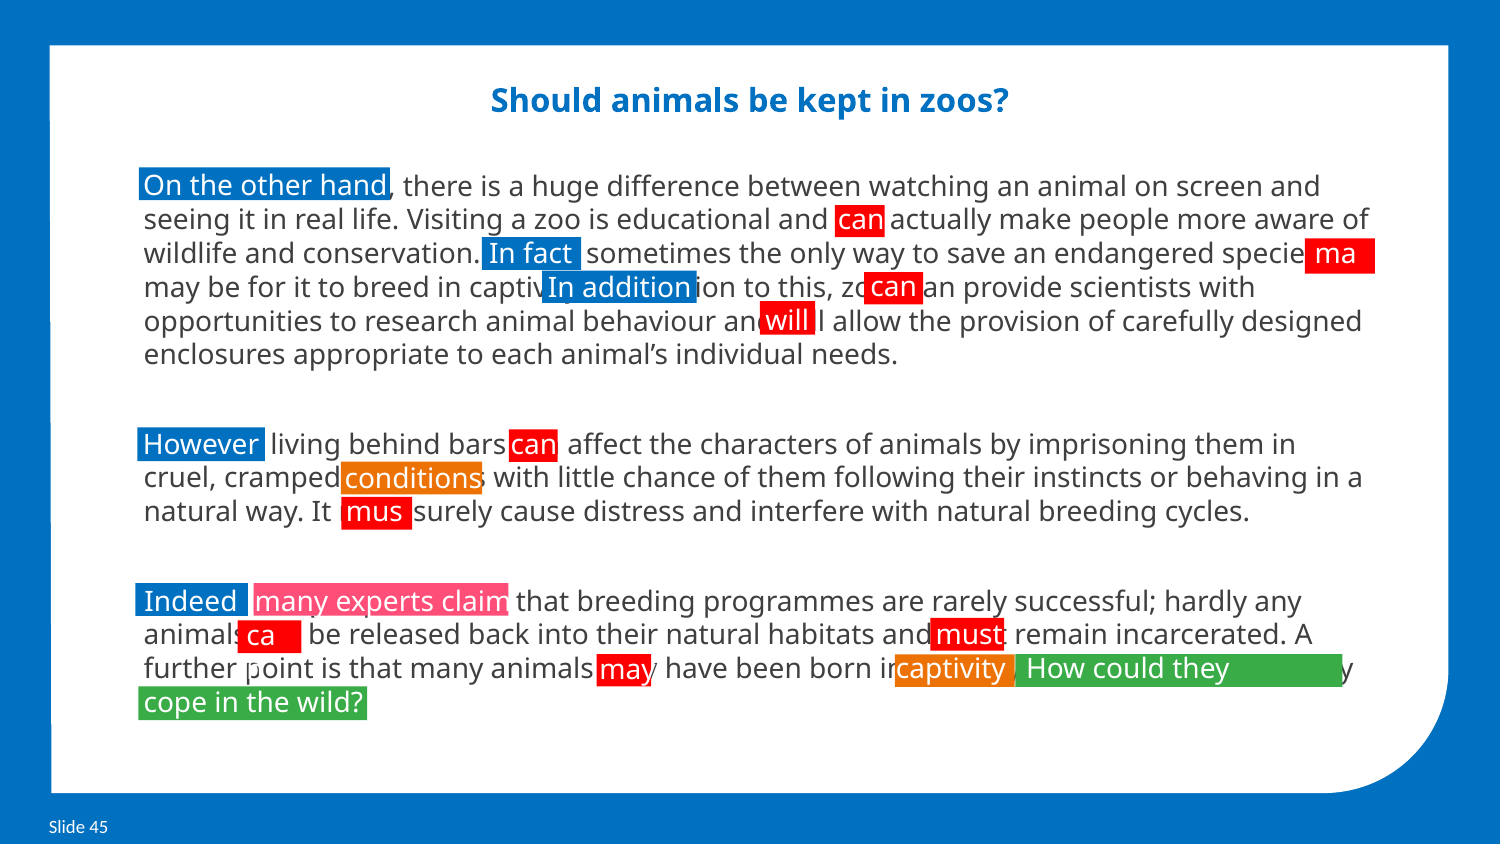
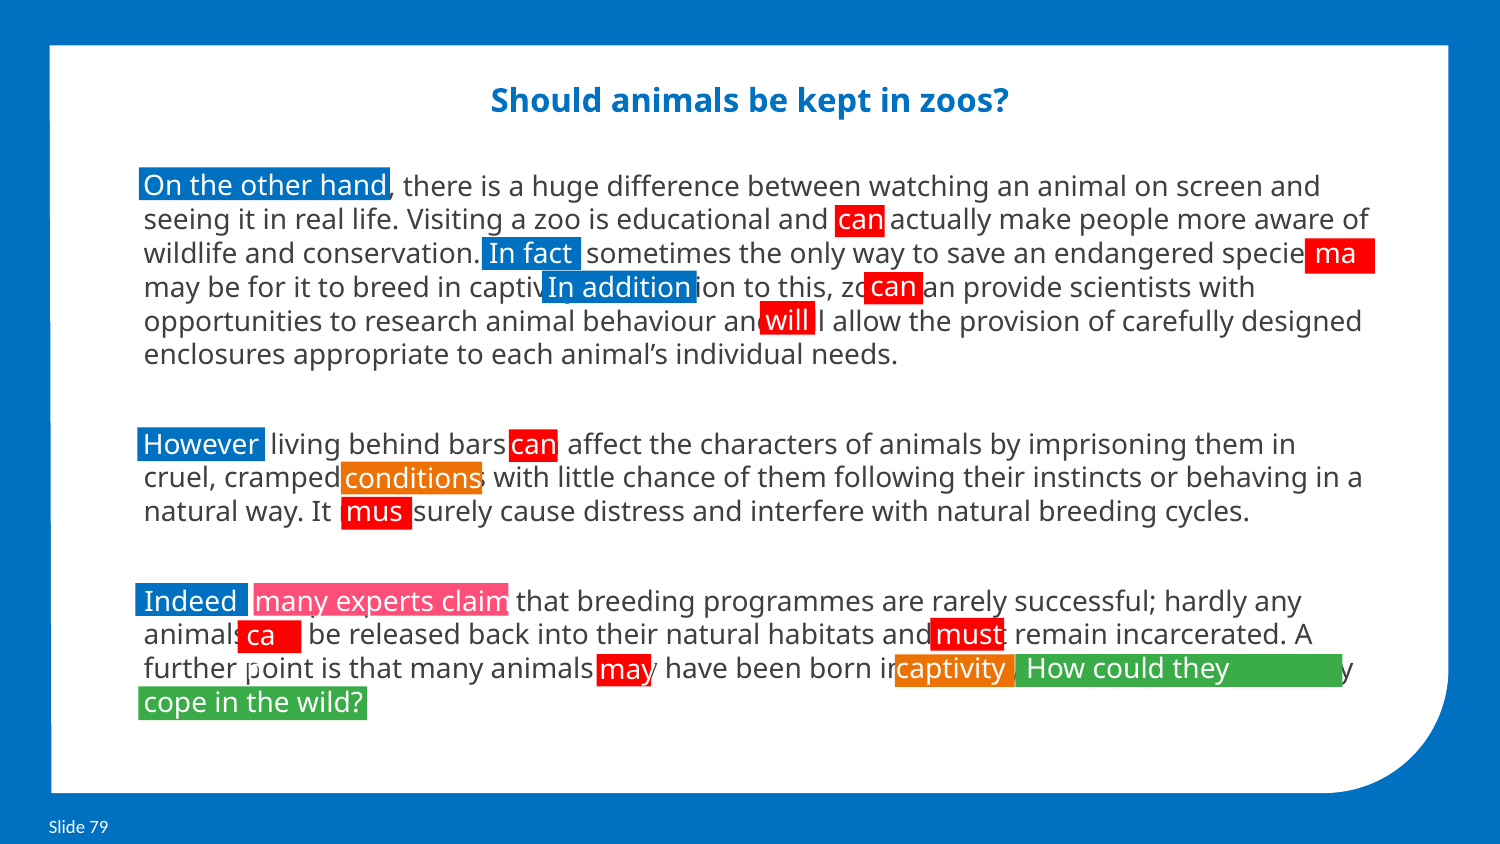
45: 45 -> 79 (99, 827)
